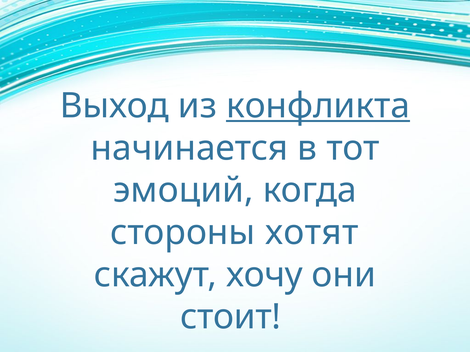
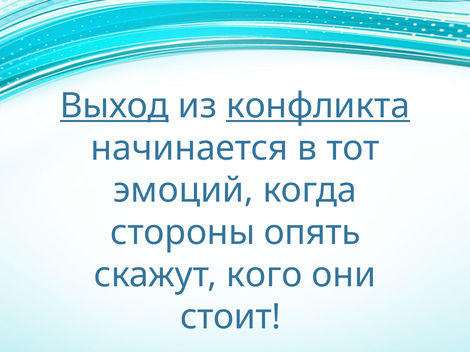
Выход underline: none -> present (114, 106)
хотят: хотят -> опять (312, 233)
хочу: хочу -> кого (264, 275)
